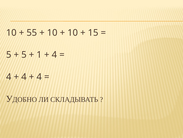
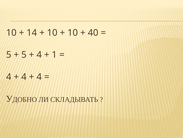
55: 55 -> 14 (32, 33)
15: 15 -> 40 (93, 33)
1: 1 -> 4 (39, 55)
4: 4 -> 1 (54, 55)
